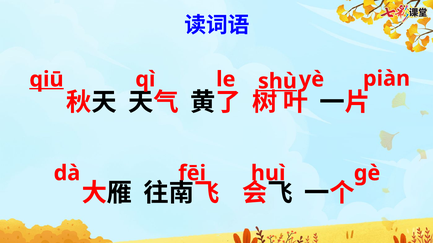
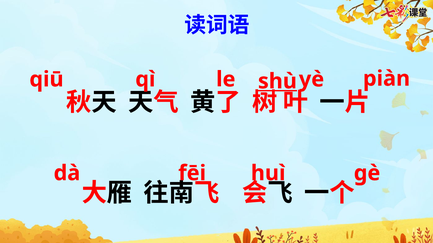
qiū underline: present -> none (46, 80)
